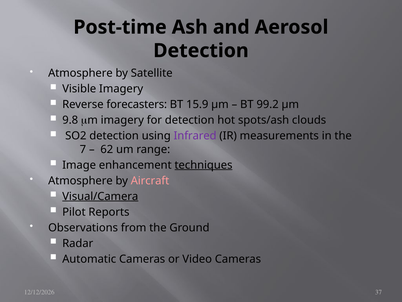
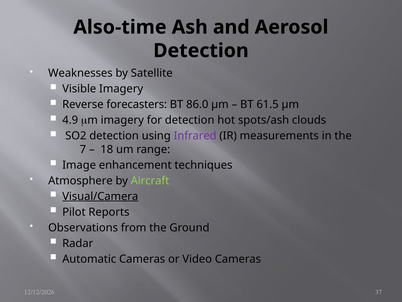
Post-time: Post-time -> Also-time (120, 27)
Atmosphere: Atmosphere -> Weaknesses (80, 73)
15.9: 15.9 -> 86.0 (197, 104)
99.2: 99.2 -> 61.5 (268, 104)
9.8: 9.8 -> 4.9 (70, 120)
62: 62 -> 18 (107, 149)
techniques underline: present -> none (203, 165)
Aircraft colour: pink -> light green (150, 180)
